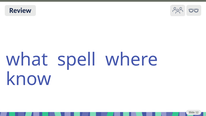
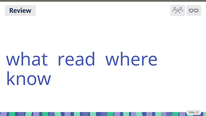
spell: spell -> read (77, 60)
